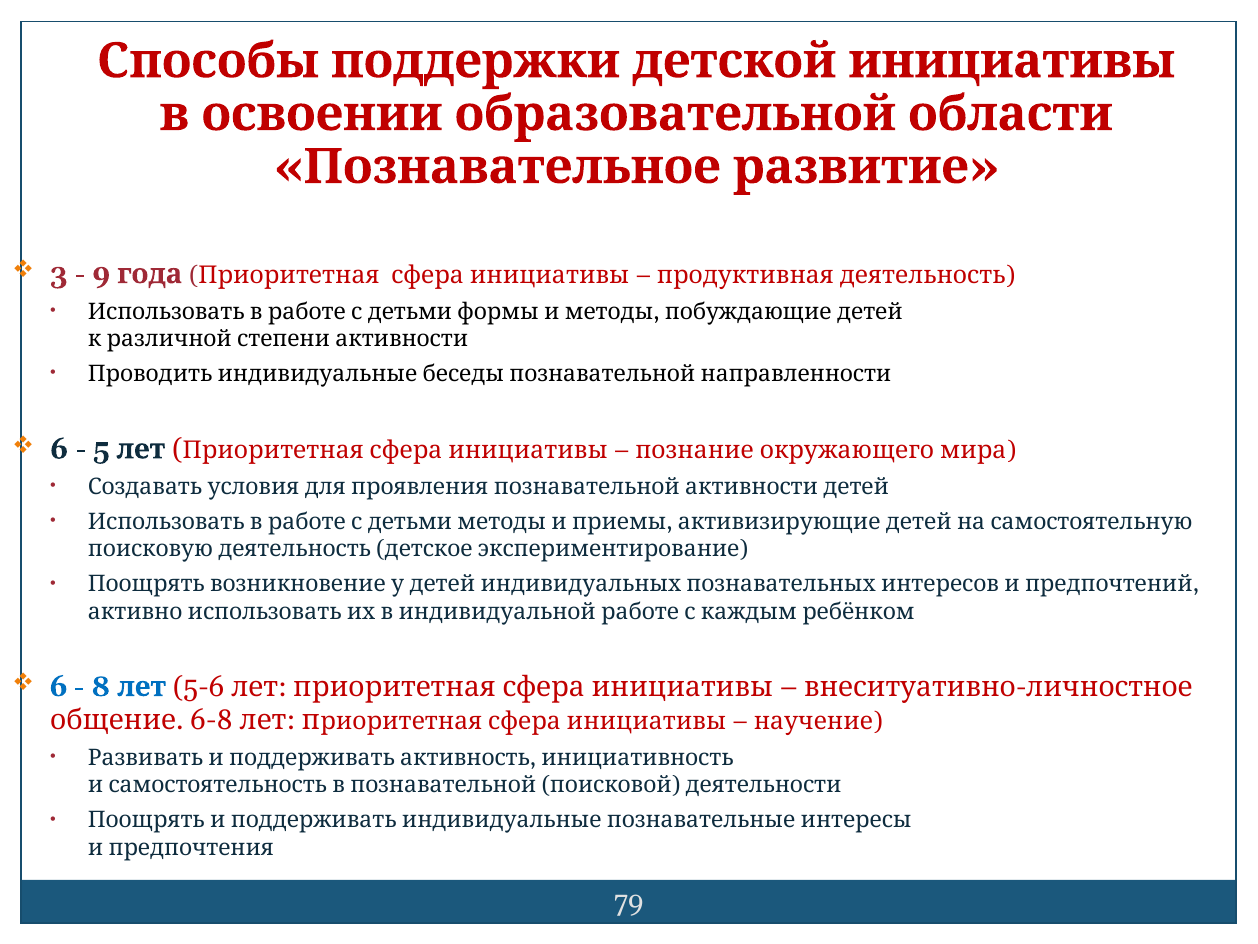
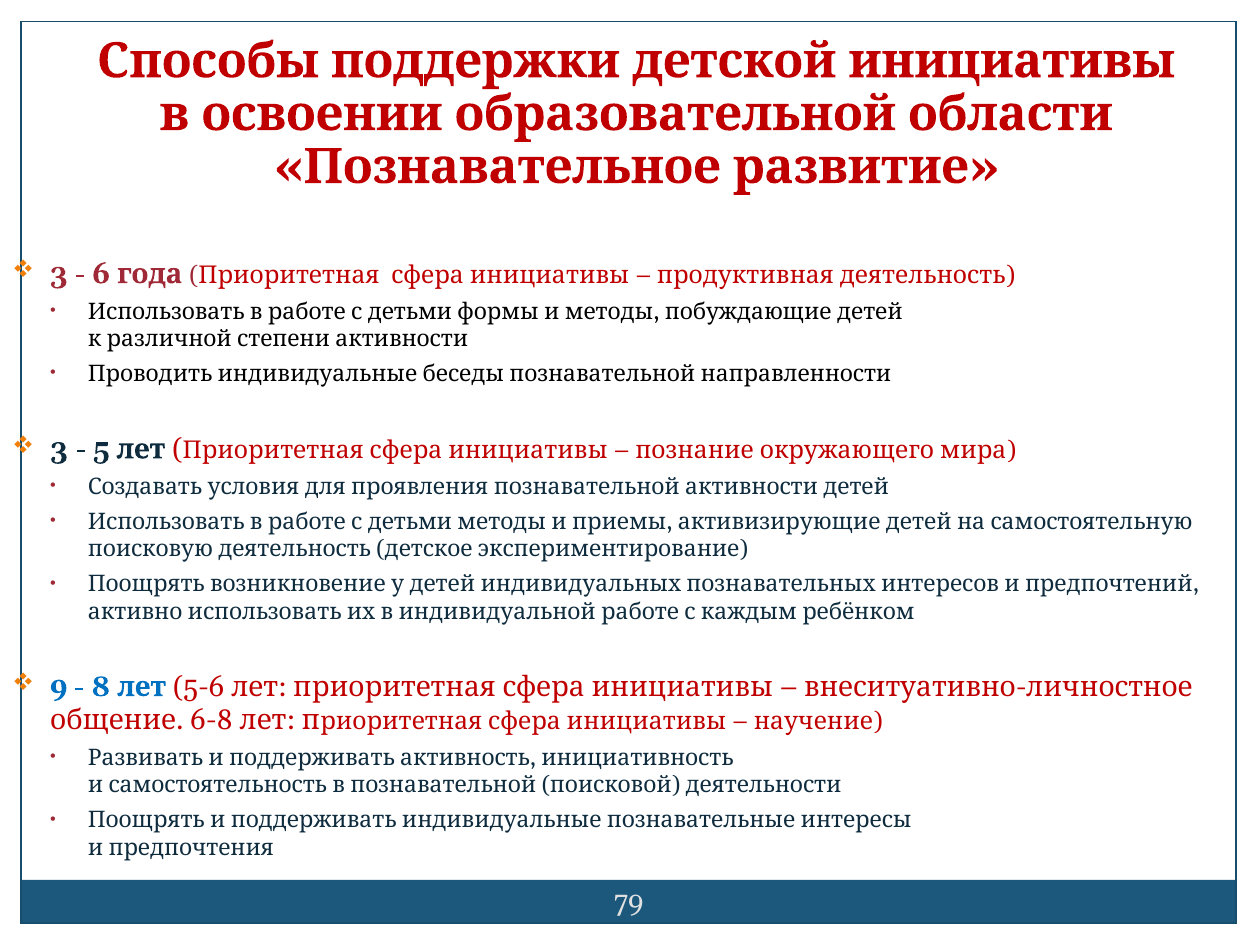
9: 9 -> 6 (101, 274)
6: 6 -> 3 (59, 449)
6: 6 -> 9 (59, 686)
